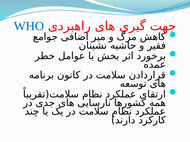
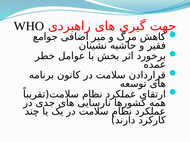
WHO colour: blue -> black (29, 26)
